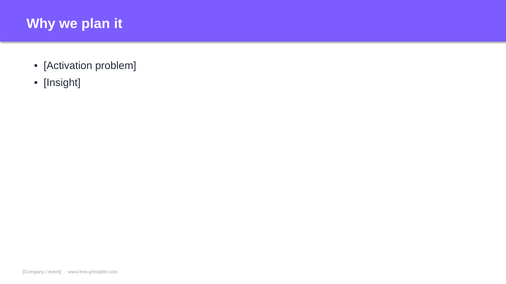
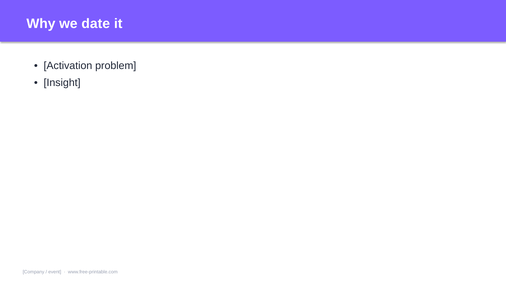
plan: plan -> date (96, 24)
